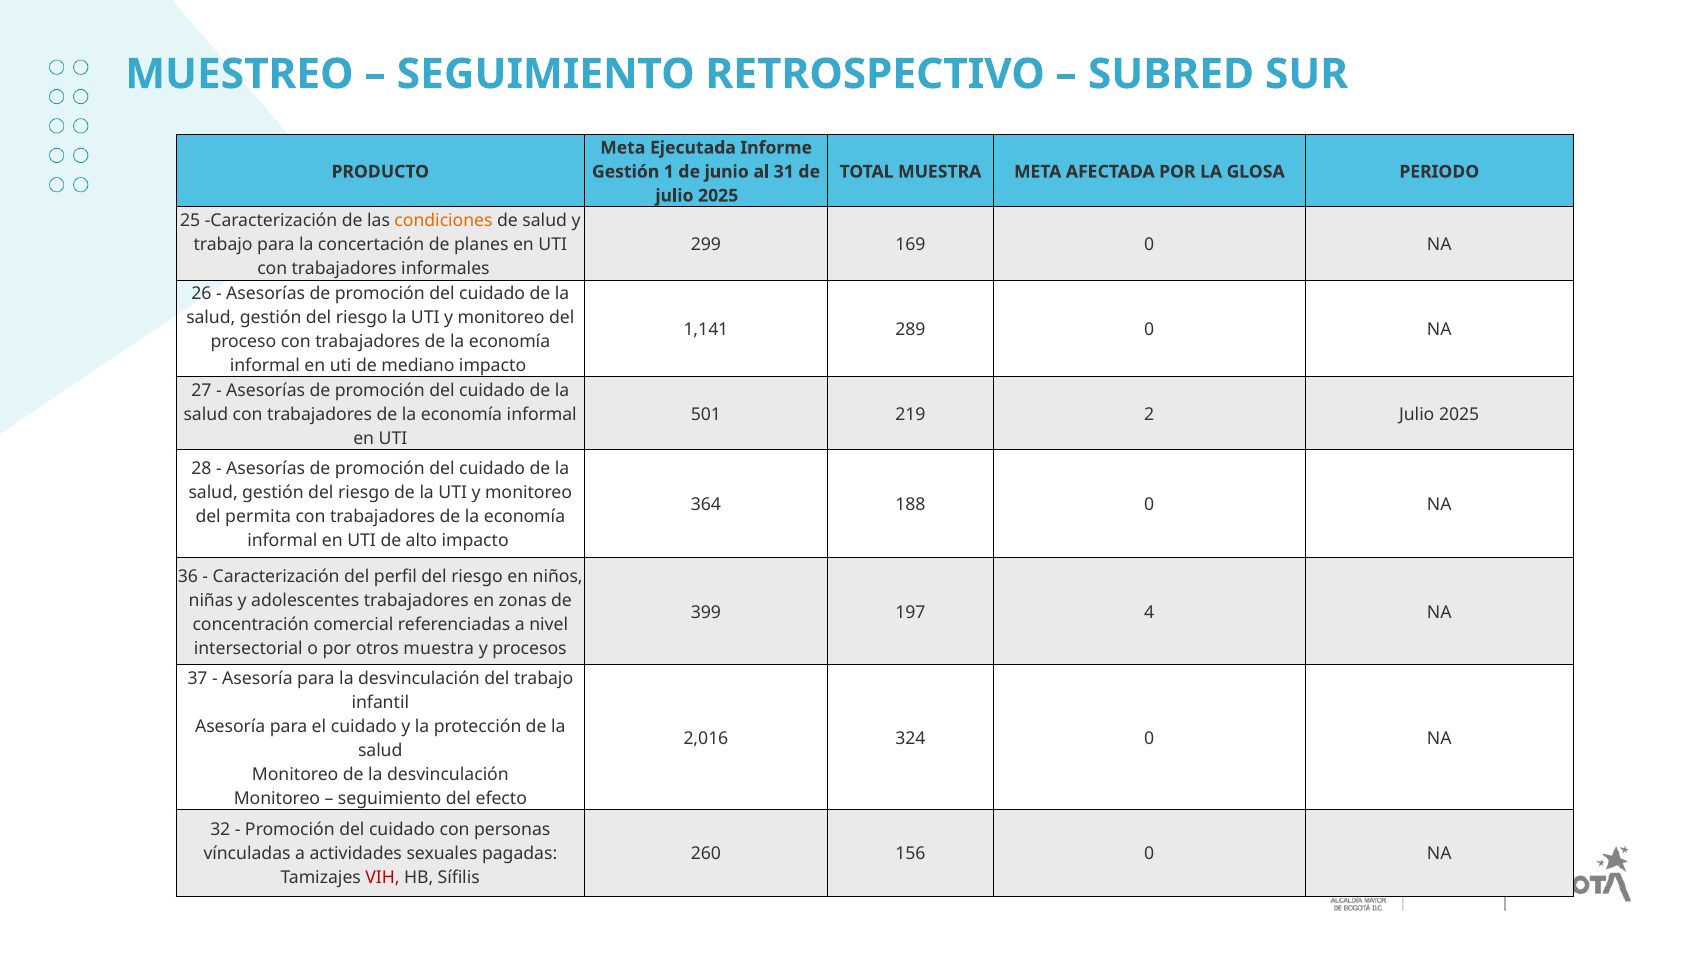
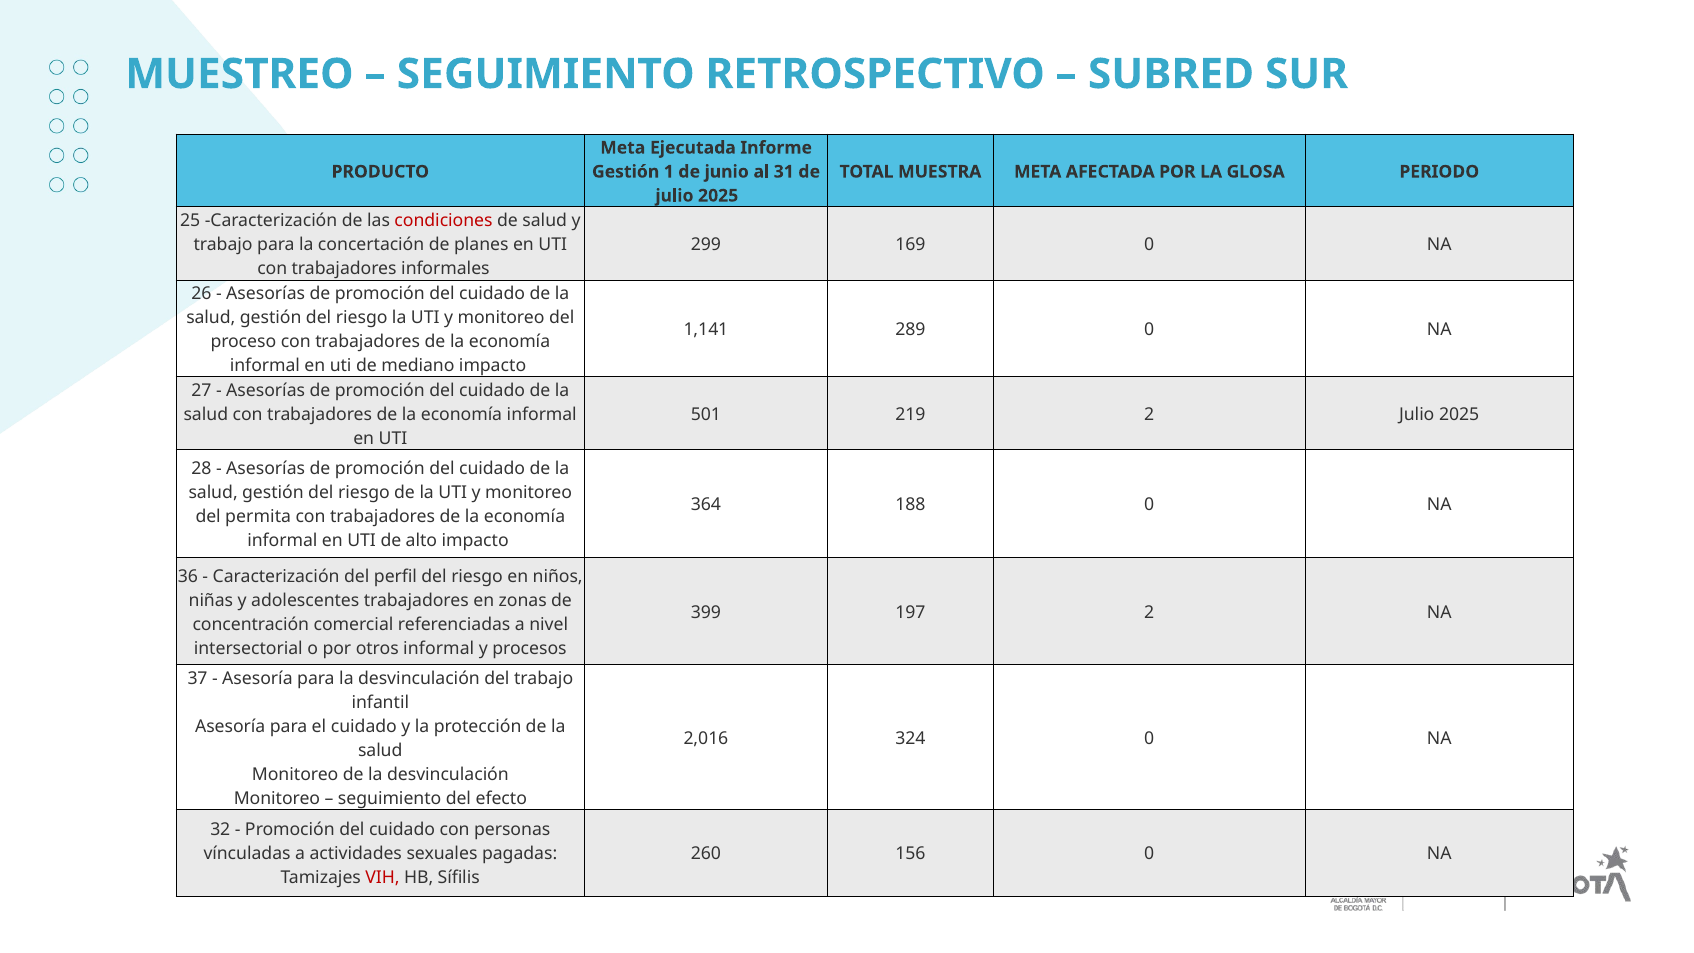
condiciones colour: orange -> red (444, 221)
197 4: 4 -> 2 (1149, 612)
otros muestra: muestra -> informal (439, 648)
